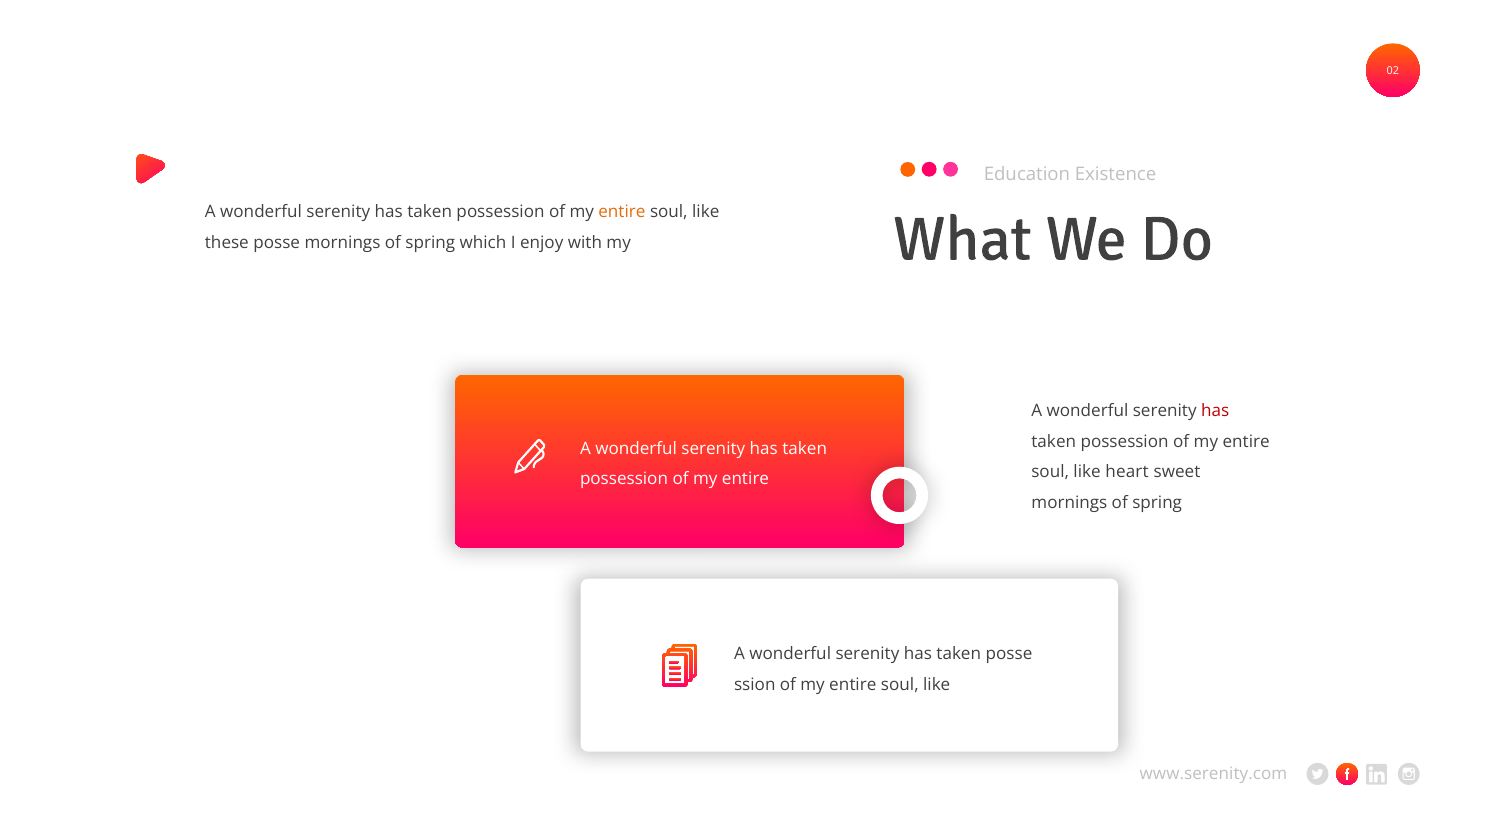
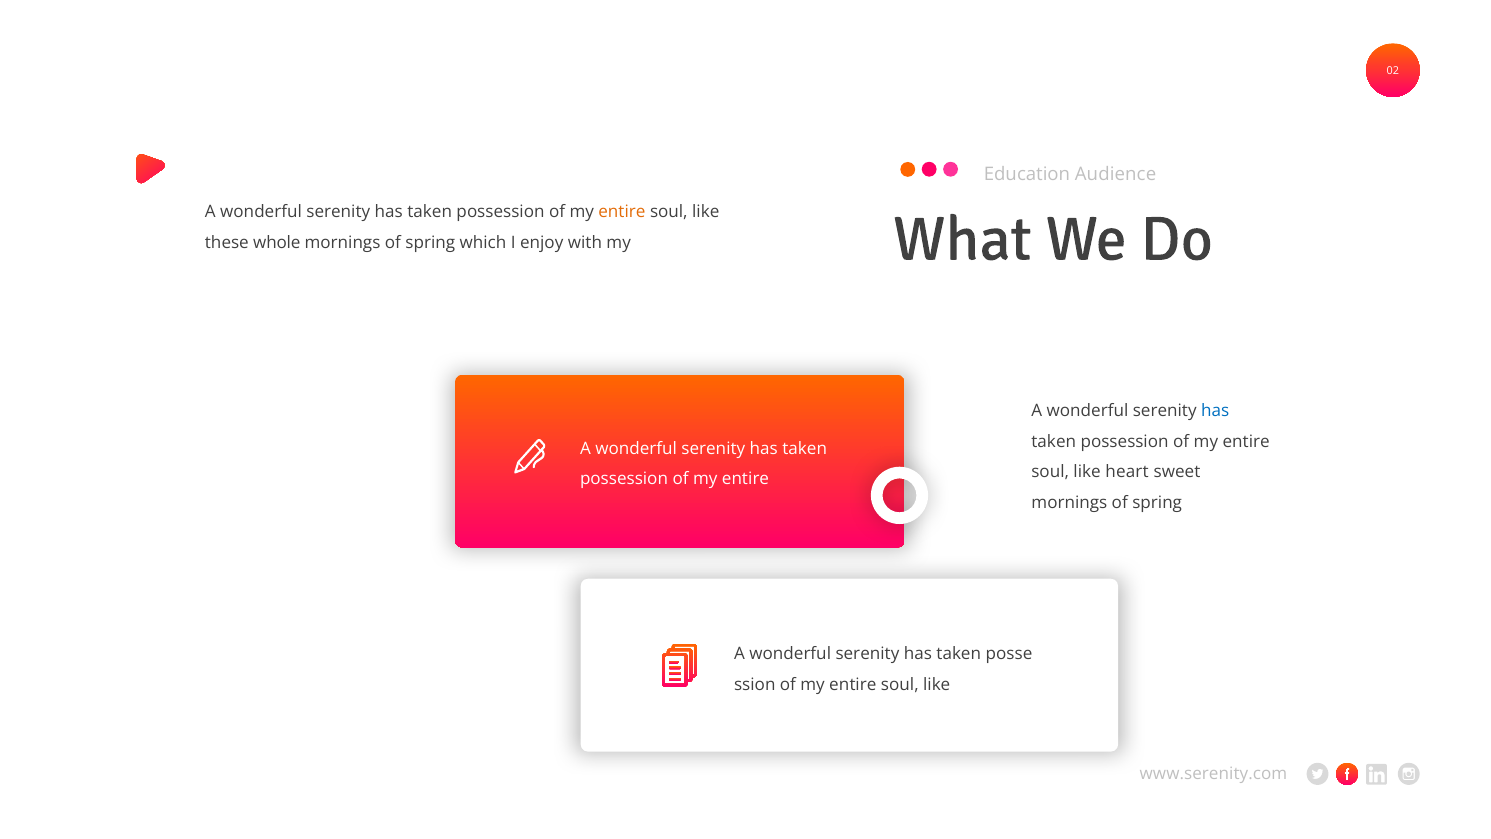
Existence: Existence -> Audience (1116, 174)
these posse: posse -> whole (277, 243)
has colour: red -> blue (1215, 411)
